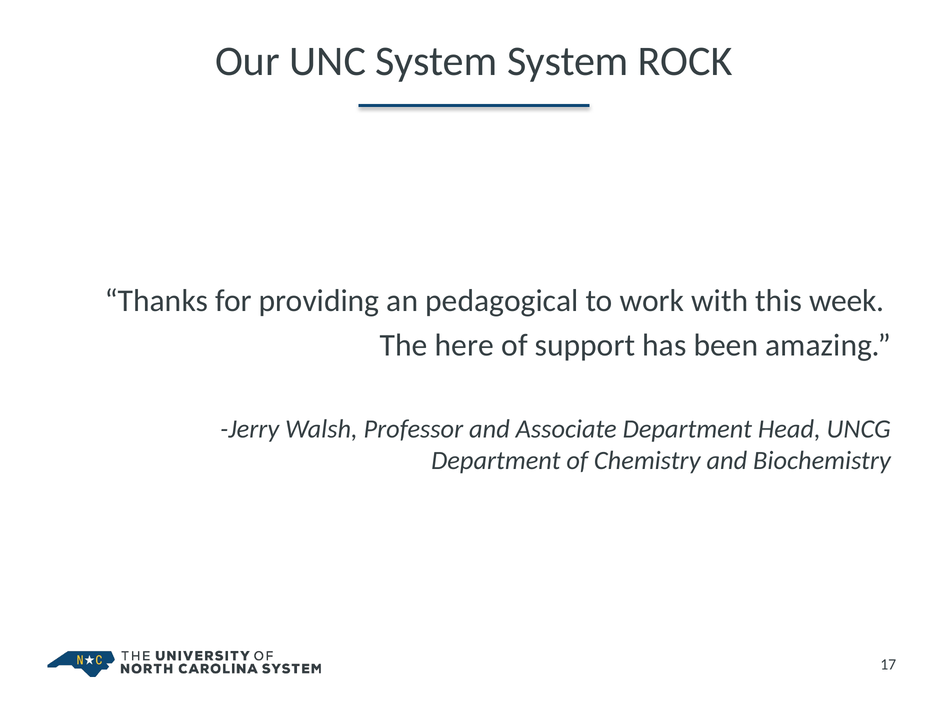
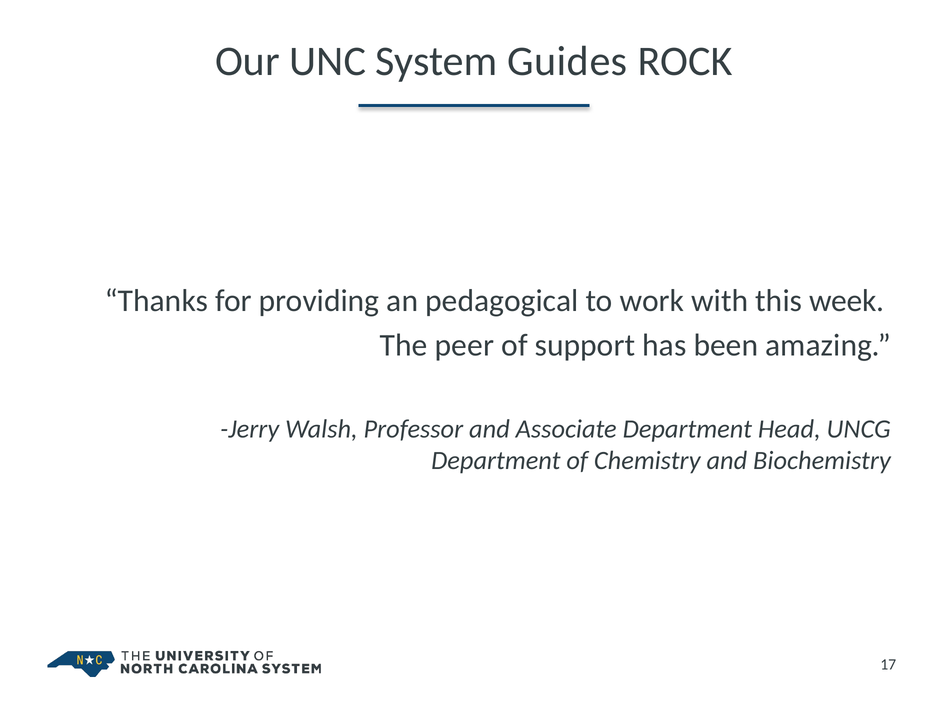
System System: System -> Guides (567, 61)
here: here -> peer (464, 345)
